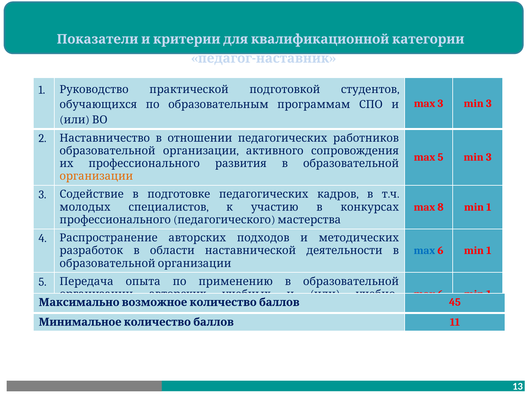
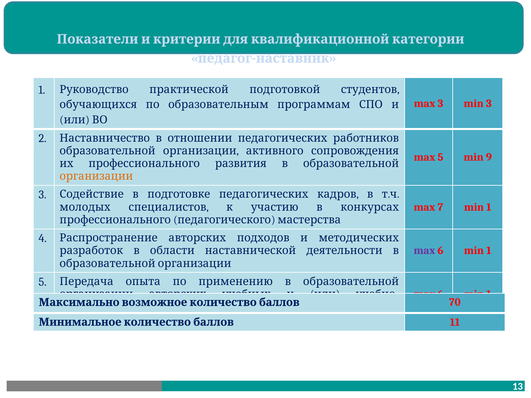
5 min 3: 3 -> 9 (489, 157)
8: 8 -> 7 (440, 207)
max colour: blue -> purple (424, 251)
45: 45 -> 70 (455, 302)
